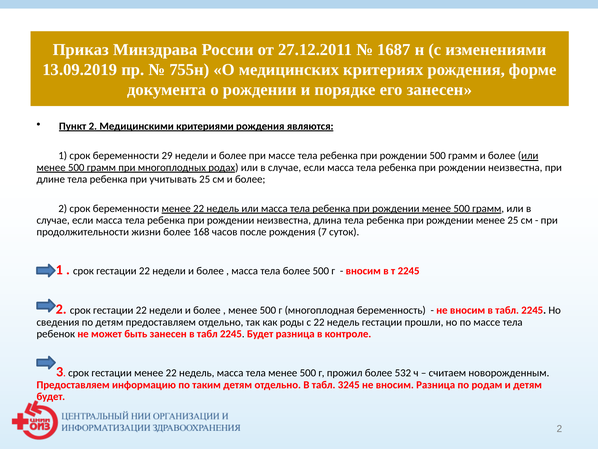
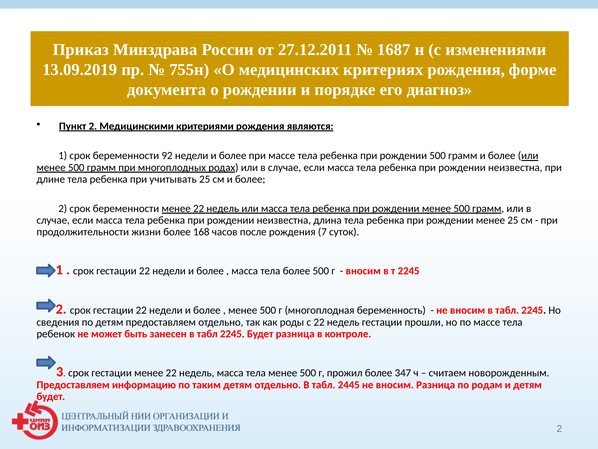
его занесен: занесен -> диагноз (440, 90)
29: 29 -> 92 (167, 156)
532: 532 -> 347 (403, 373)
3245: 3245 -> 2445 (349, 385)
